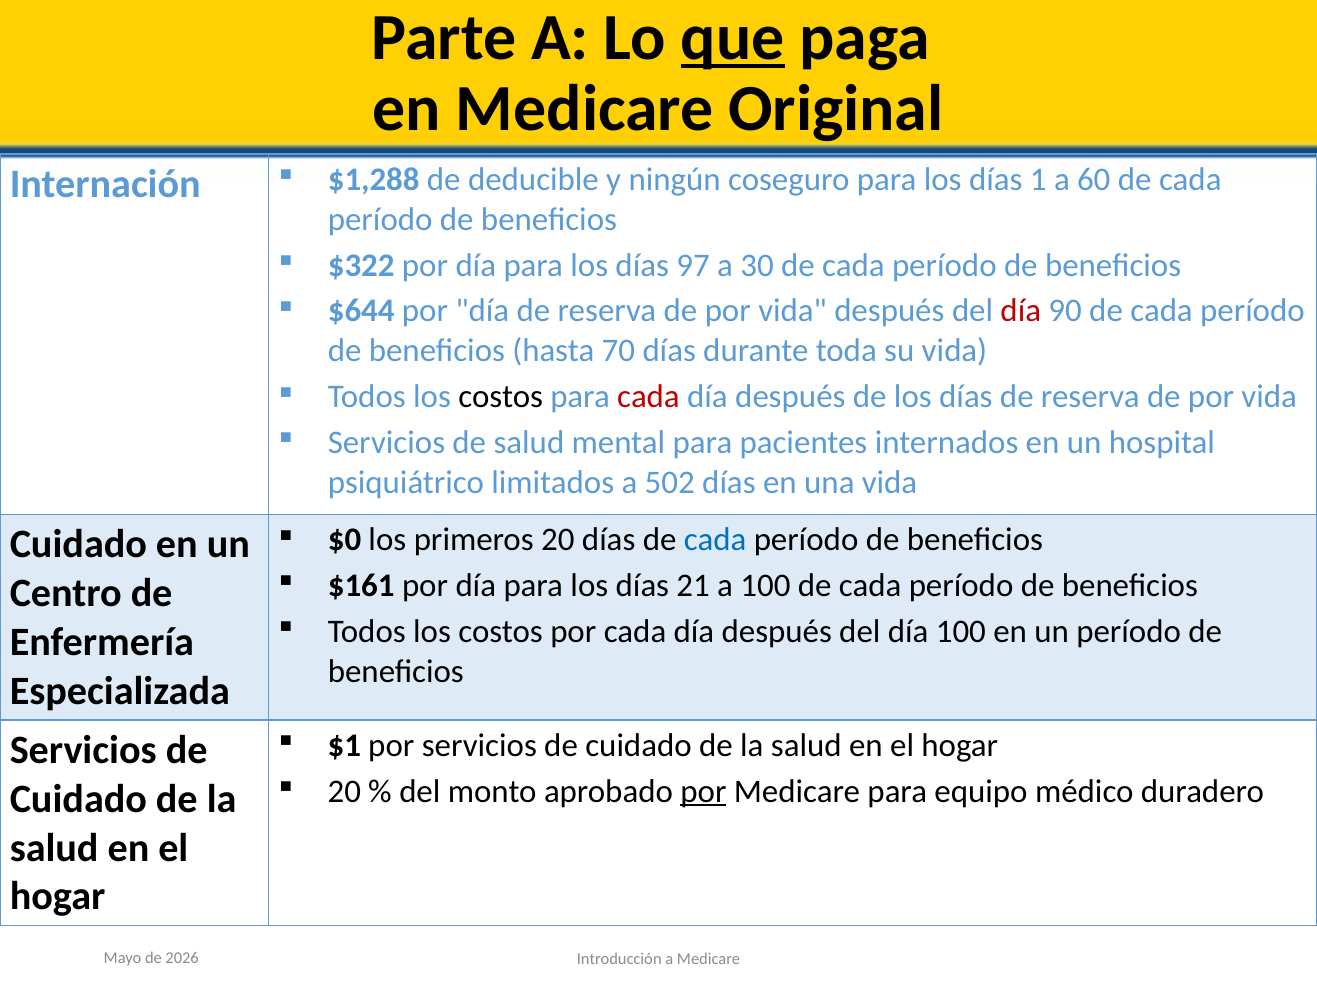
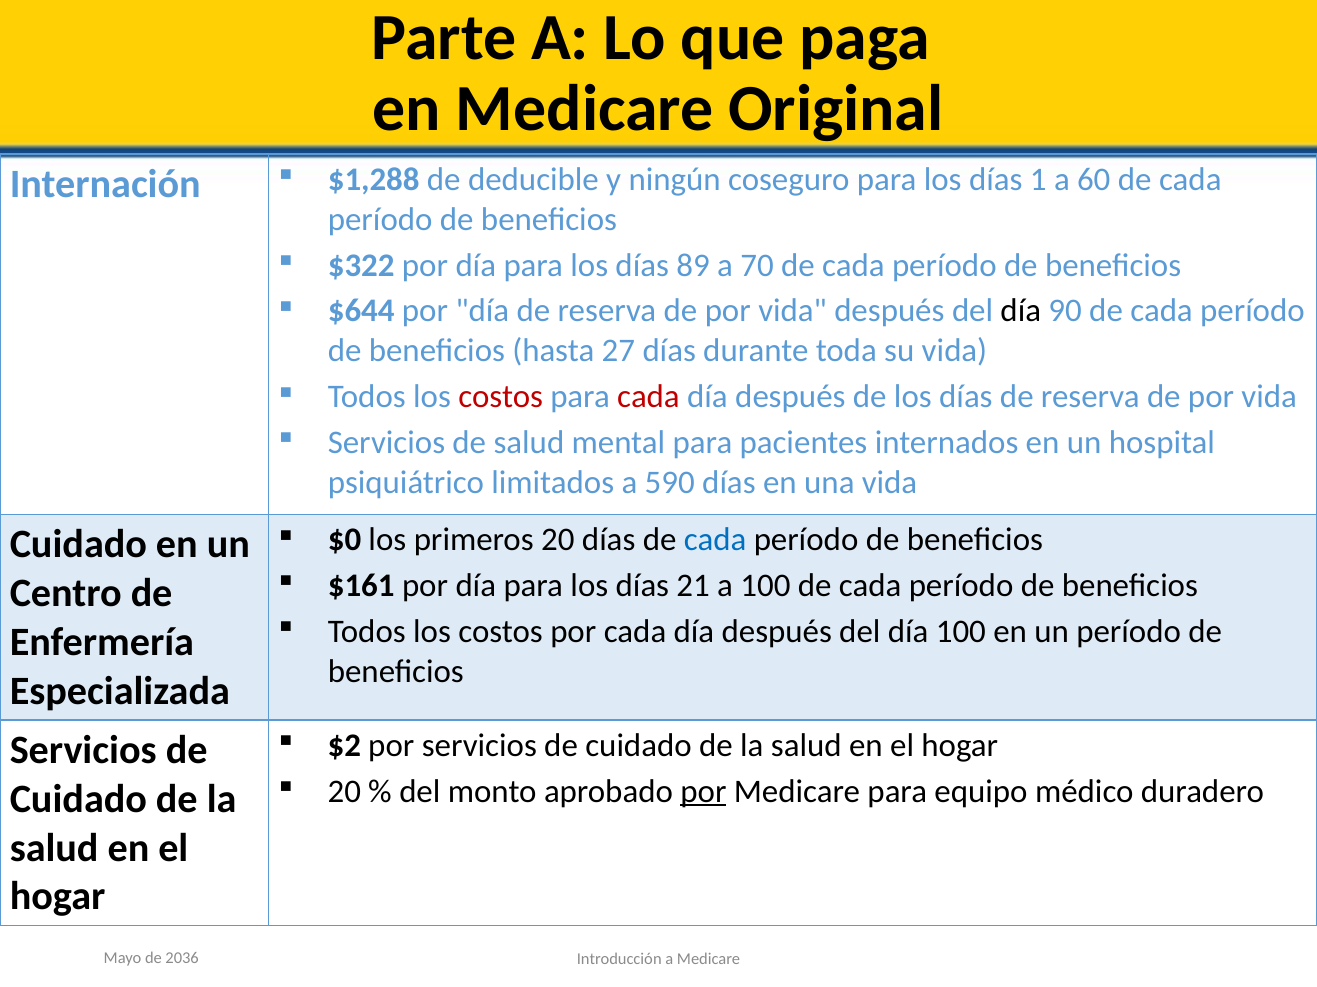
que underline: present -> none (733, 38)
97: 97 -> 89 (693, 265)
30: 30 -> 70 (757, 265)
día colour: red -> black (1021, 311)
70: 70 -> 27 (618, 351)
costos colour: black -> red (501, 397)
502: 502 -> 590 (670, 483)
$1: $1 -> $2 (344, 746)
2026: 2026 -> 2036 (182, 958)
